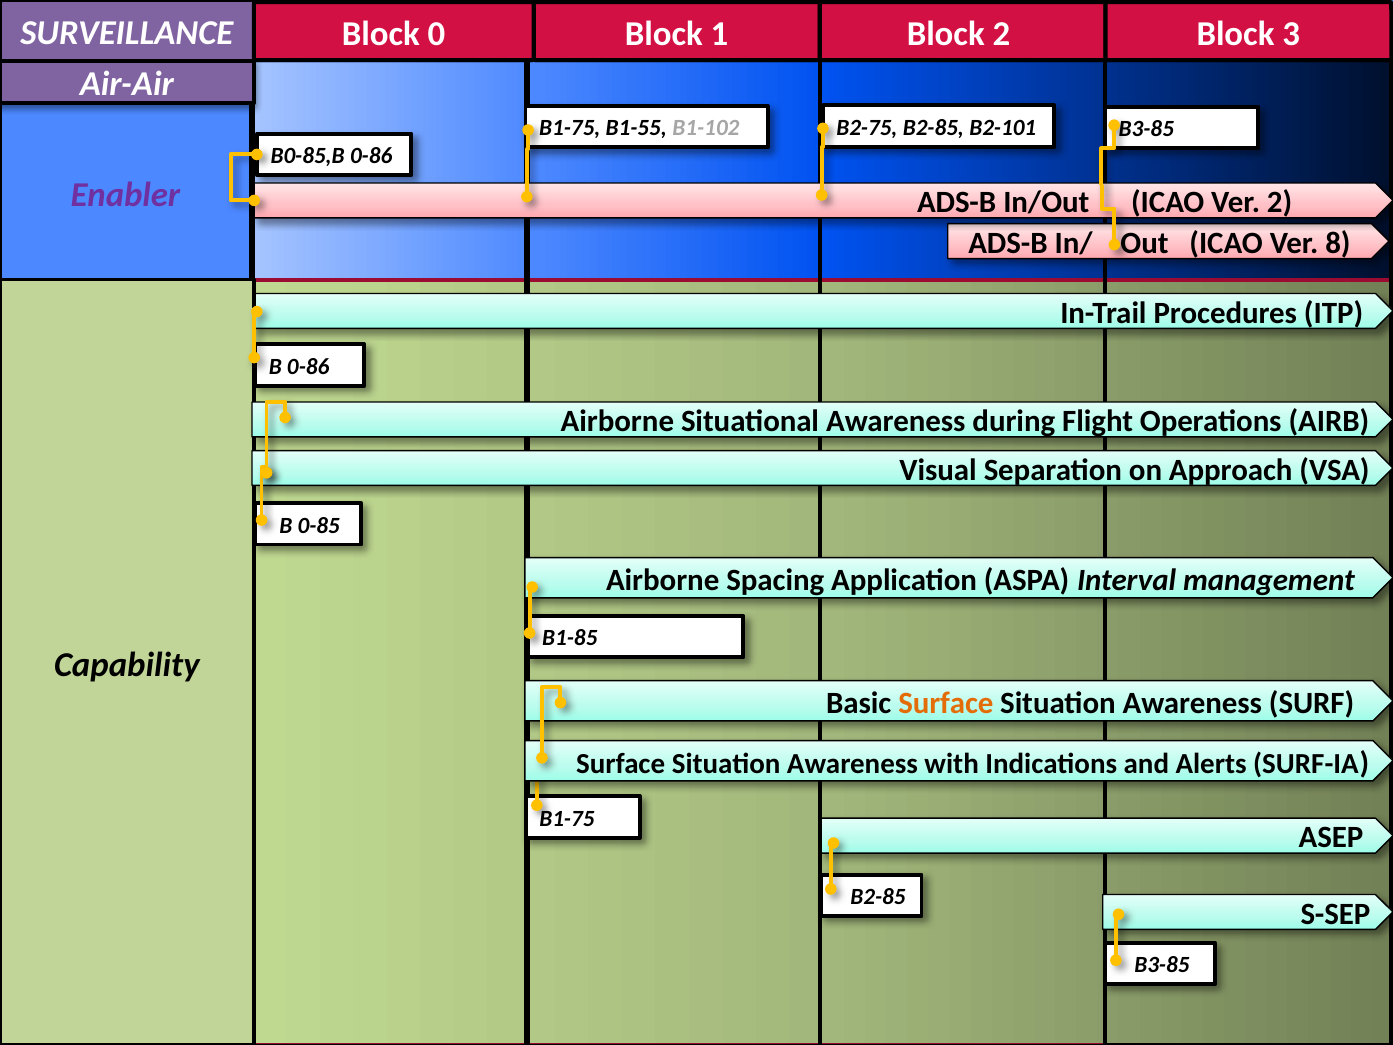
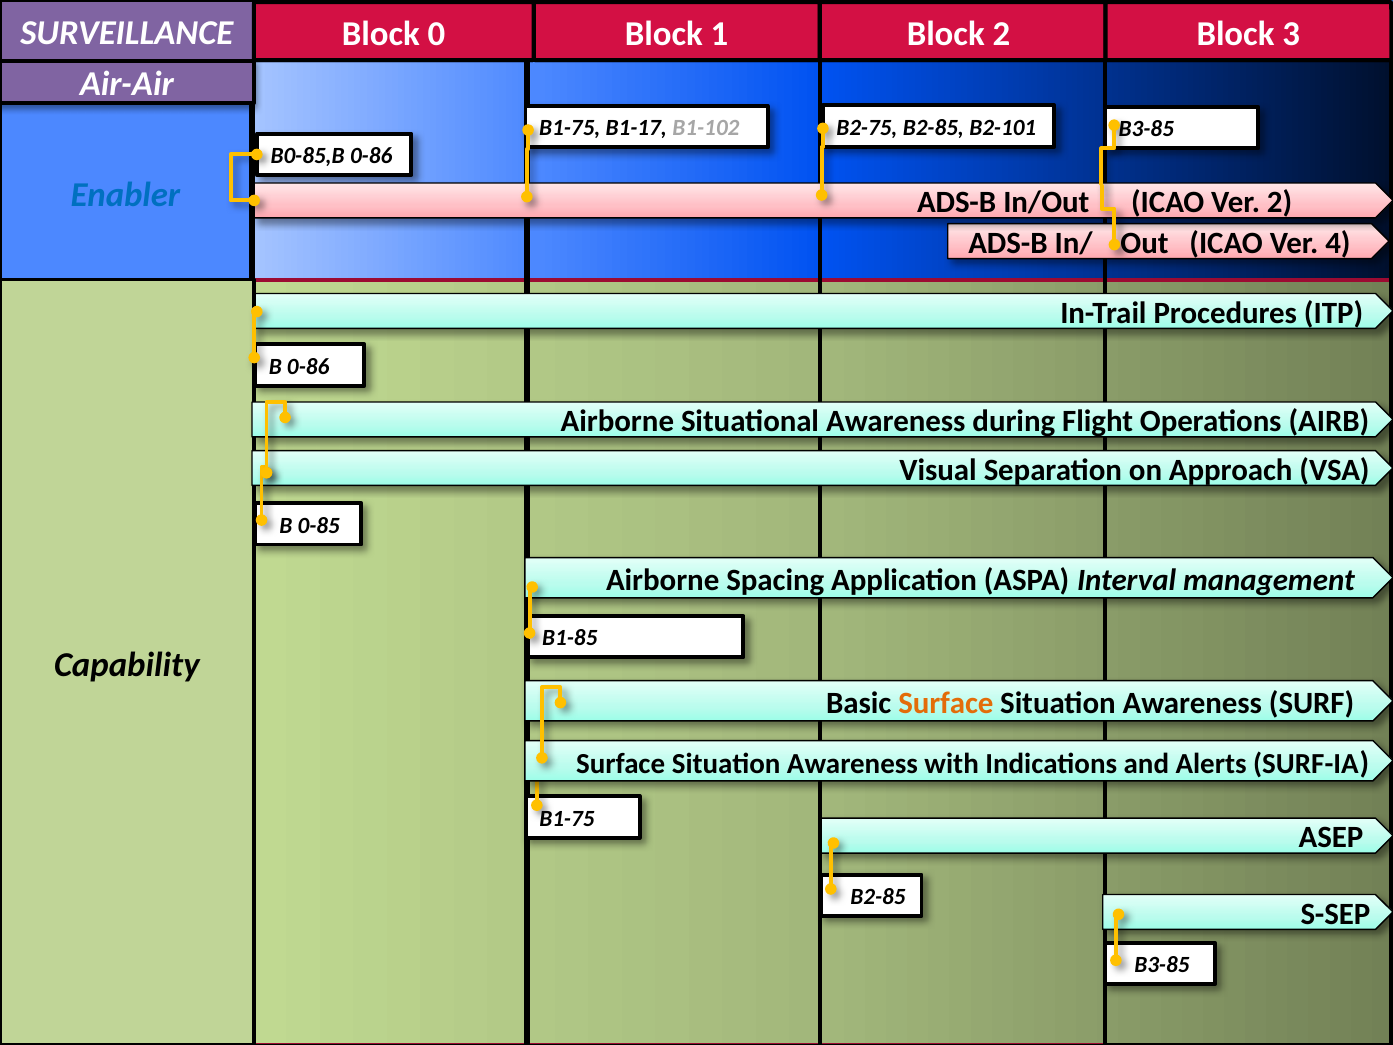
B1-55: B1-55 -> B1-17 (636, 128)
Enabler colour: purple -> blue (125, 195)
8: 8 -> 4 (1338, 243)
